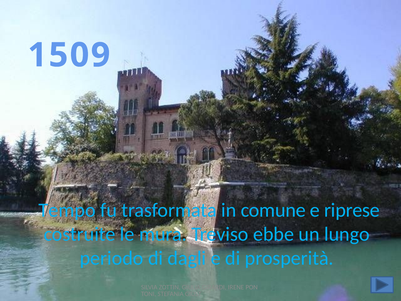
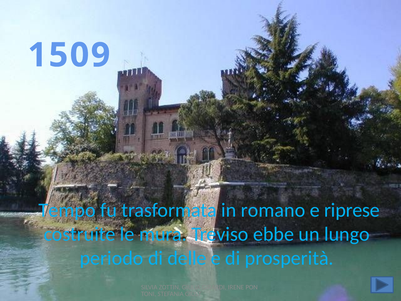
comune: comune -> romano (273, 210)
dagli: dagli -> delle (187, 258)
